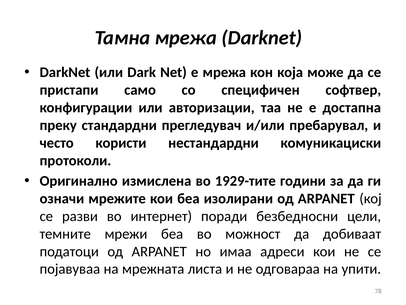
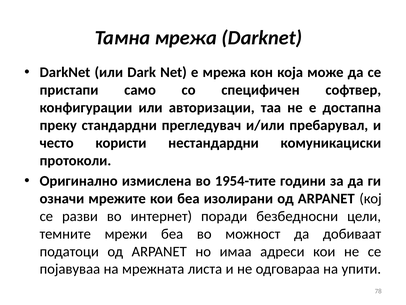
1929-тите: 1929-тите -> 1954-тите (245, 181)
